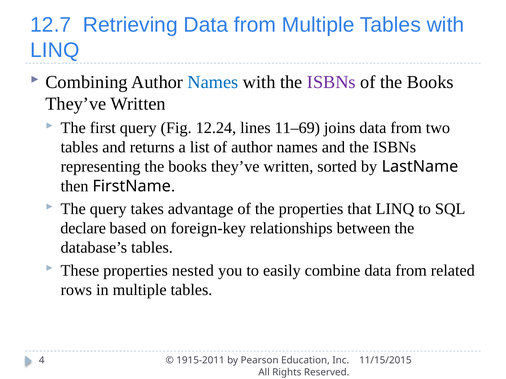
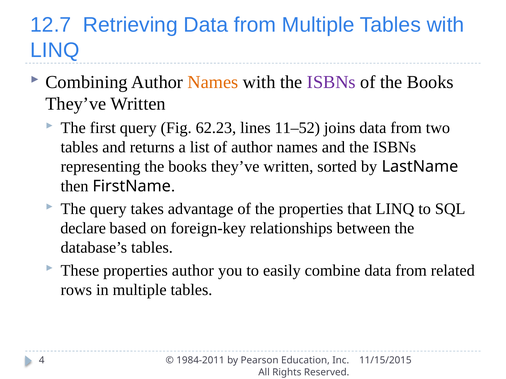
Names colour: blue -> orange (213, 82)
12.24: 12.24 -> 62.23 (216, 128)
11–69: 11–69 -> 11–52 (297, 128)
properties nested: nested -> author (193, 271)
1915-2011: 1915-2011 -> 1984-2011 (200, 361)
